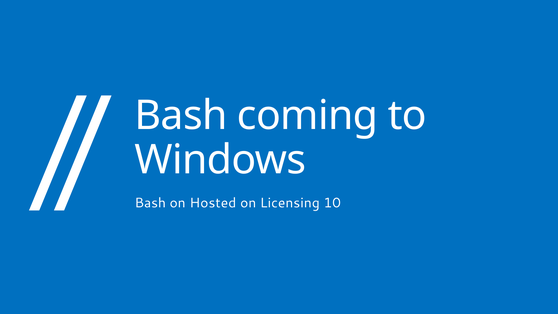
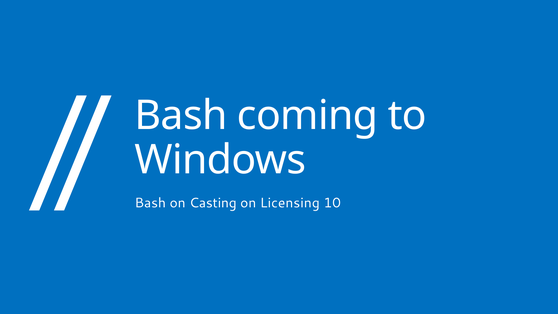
Hosted: Hosted -> Casting (213, 203)
